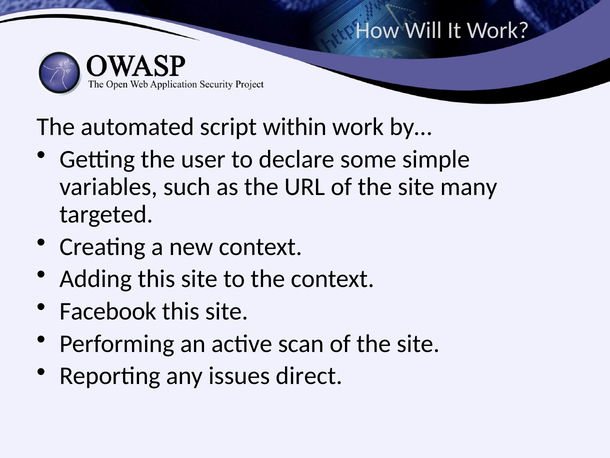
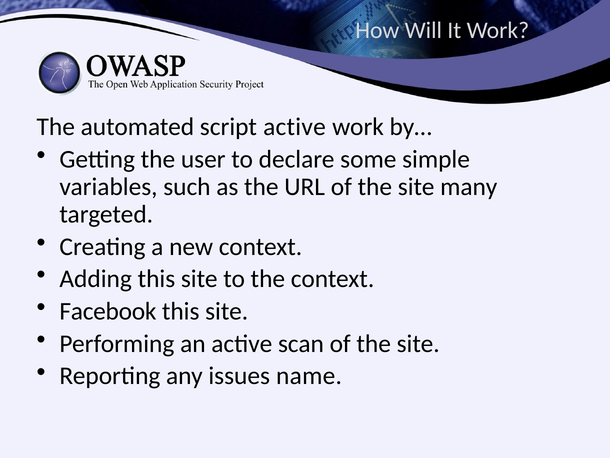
script within: within -> active (294, 127)
direct: direct -> name (309, 376)
